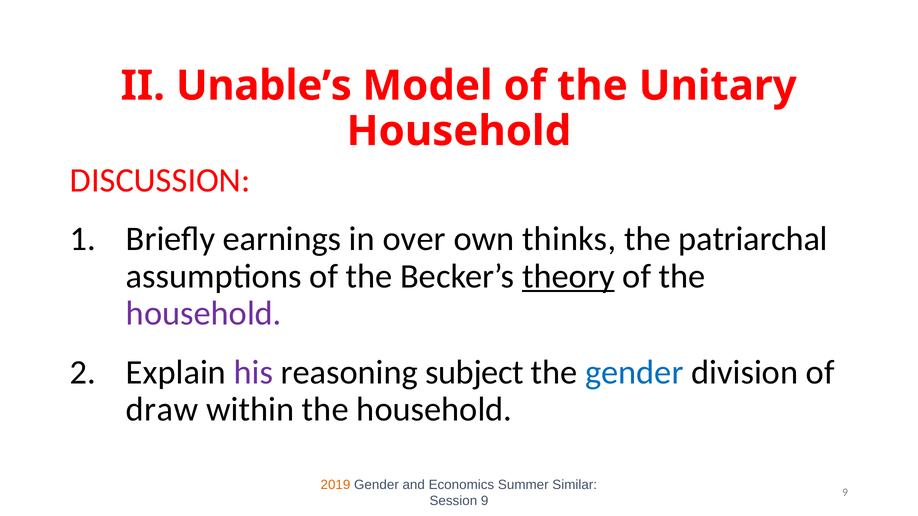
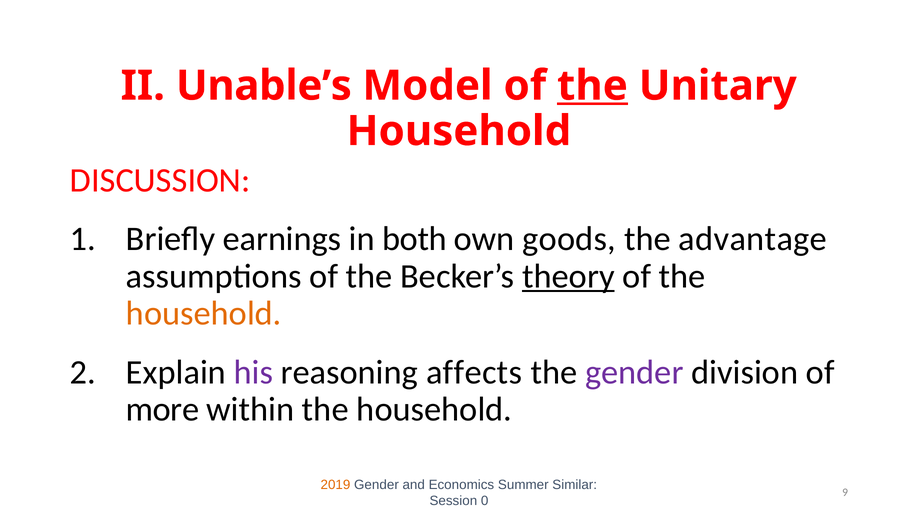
the underline: none -> present (592, 86)
over: over -> both (414, 239)
thinks: thinks -> goods (569, 239)
patriarchal: patriarchal -> advantage (753, 239)
household colour: purple -> orange (204, 314)
subject: subject -> affects (474, 372)
gender colour: blue -> purple (634, 372)
draw: draw -> more (162, 410)
Session 9: 9 -> 0 (485, 501)
